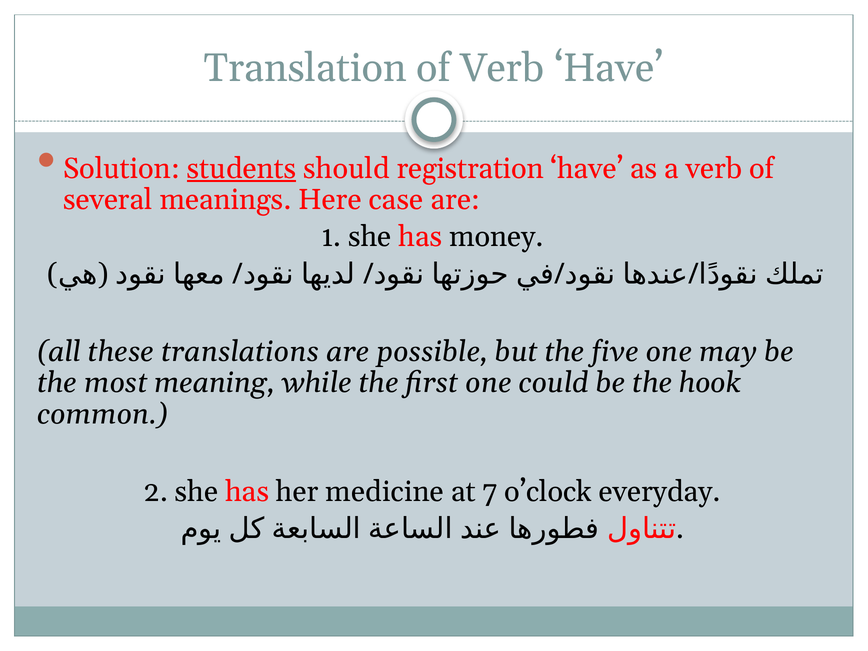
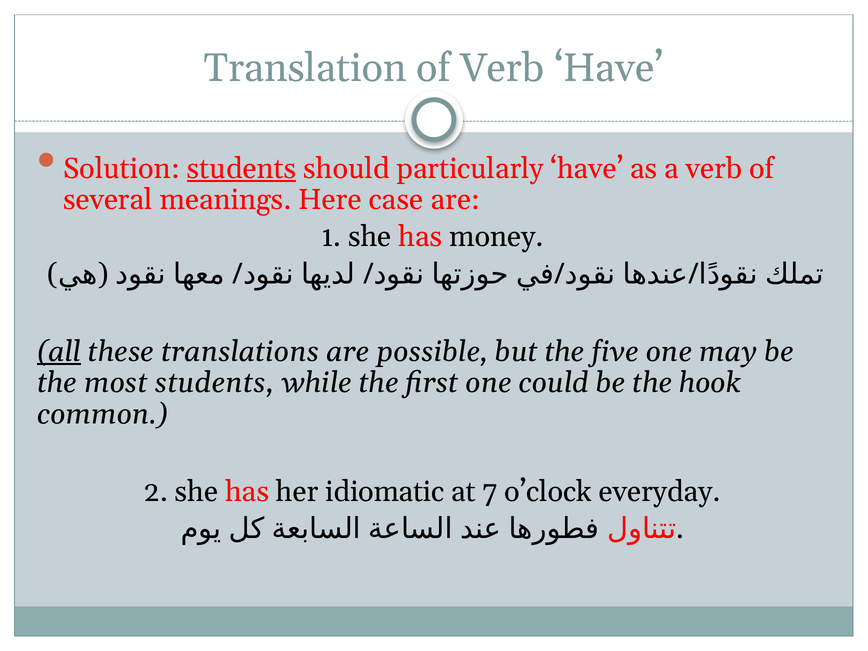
registration: registration -> particularly (470, 169)
all underline: none -> present (59, 352)
most meaning: meaning -> students (214, 383)
medicine: medicine -> idiomatic (385, 492)
